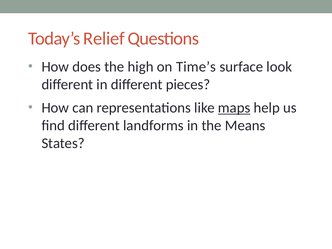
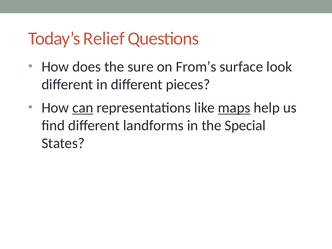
high: high -> sure (141, 67)
Time’s: Time’s -> From’s (196, 67)
can underline: none -> present (83, 108)
Means: Means -> Special (245, 126)
